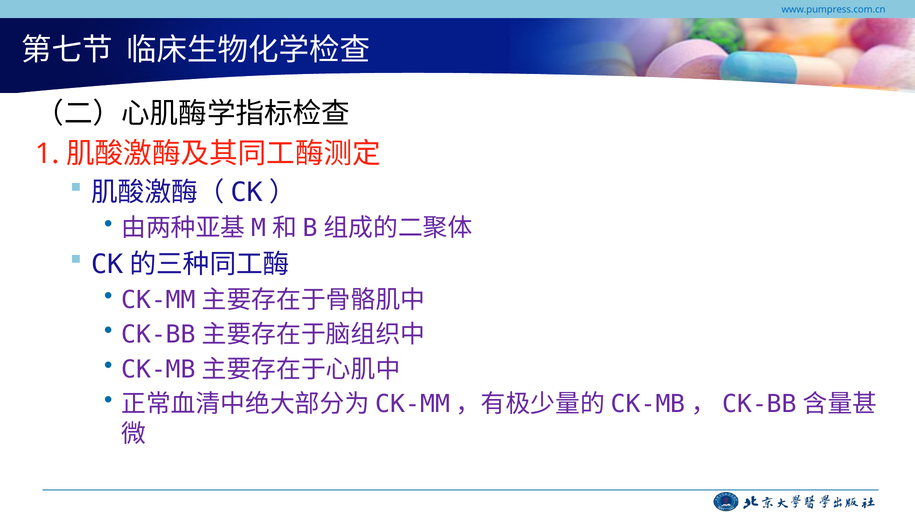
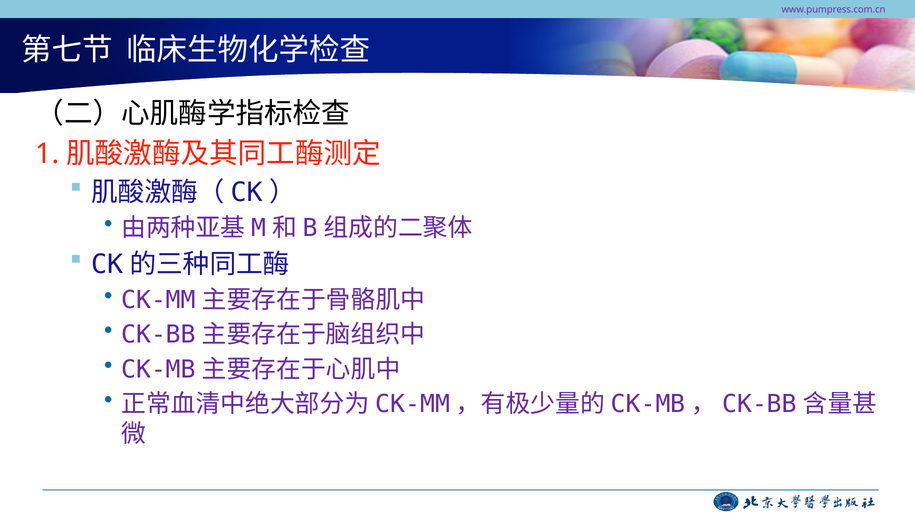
www.pumpress.com.cn colour: blue -> purple (833, 10)
